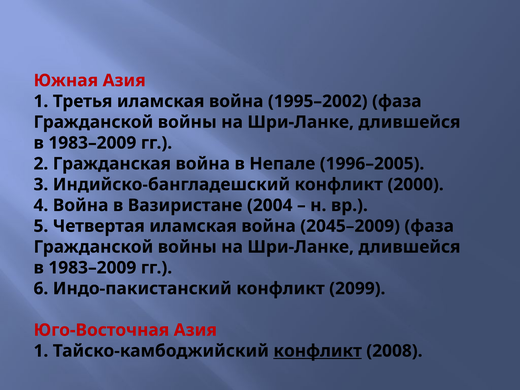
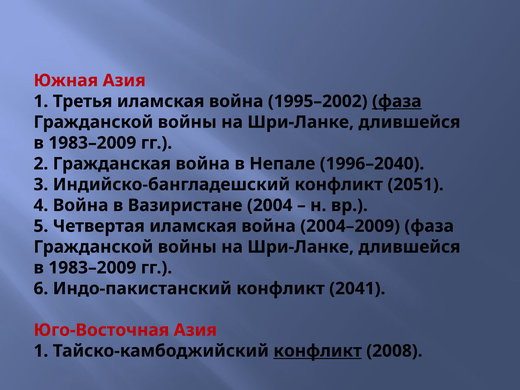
фаза underline: none -> present (397, 101)
1996–2005: 1996–2005 -> 1996–2040 (372, 164)
2000: 2000 -> 2051 (416, 185)
2045–2009: 2045–2009 -> 2004–2009 (350, 226)
2099: 2099 -> 2041 (357, 289)
